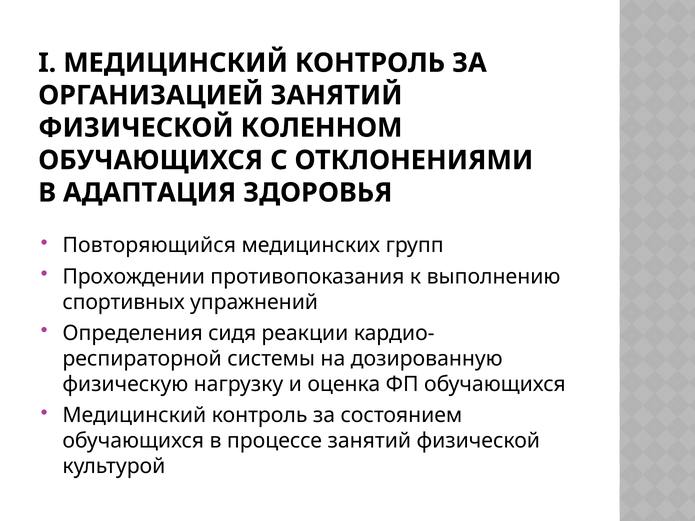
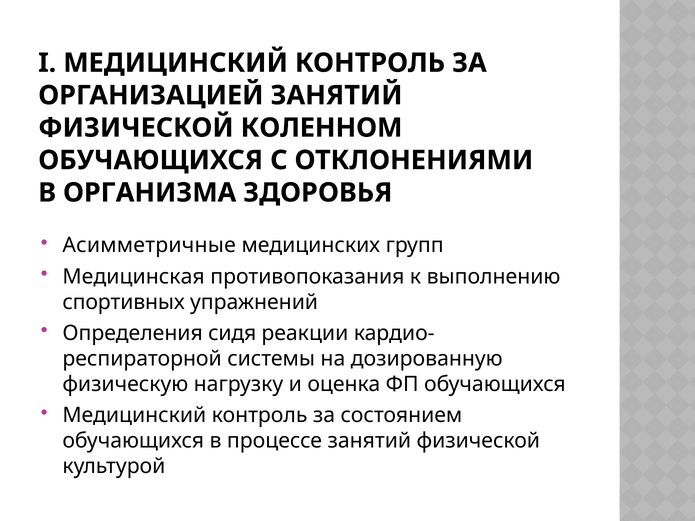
АДАПТАЦИЯ: АДАПТАЦИЯ -> ОРГАНИЗМА (150, 193)
Повторяющийся: Повторяющийся -> Асимметричные (149, 245)
Прохождении: Прохождении -> Медицинская (134, 277)
